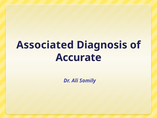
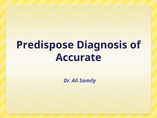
Associated: Associated -> Predispose (45, 45)
